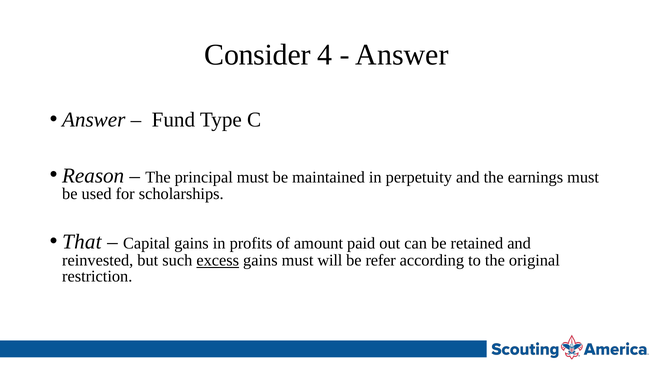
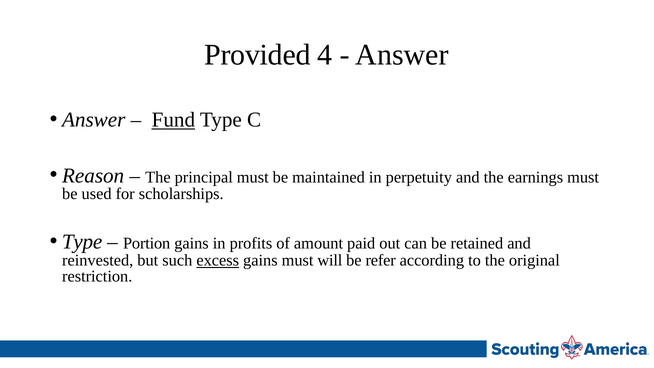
Consider: Consider -> Provided (257, 55)
Fund underline: none -> present (173, 120)
That: That -> Type (82, 242)
Capital: Capital -> Portion (147, 243)
